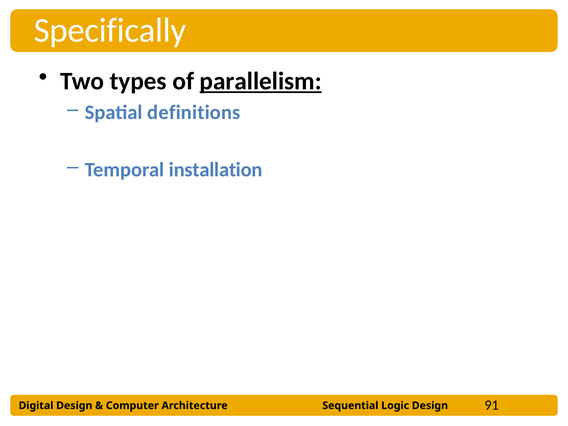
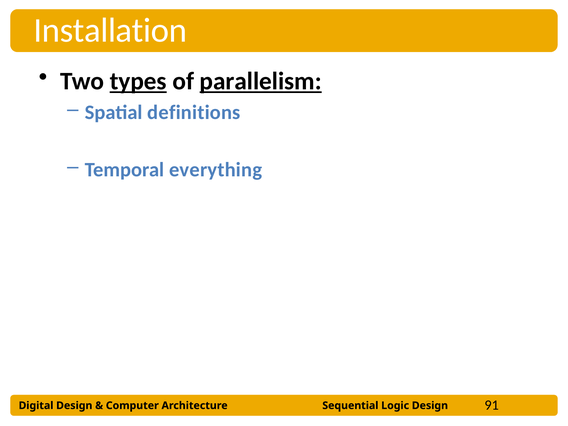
Specifically: Specifically -> Installation (110, 30)
types underline: none -> present (138, 81)
installation: installation -> everything (216, 170)
